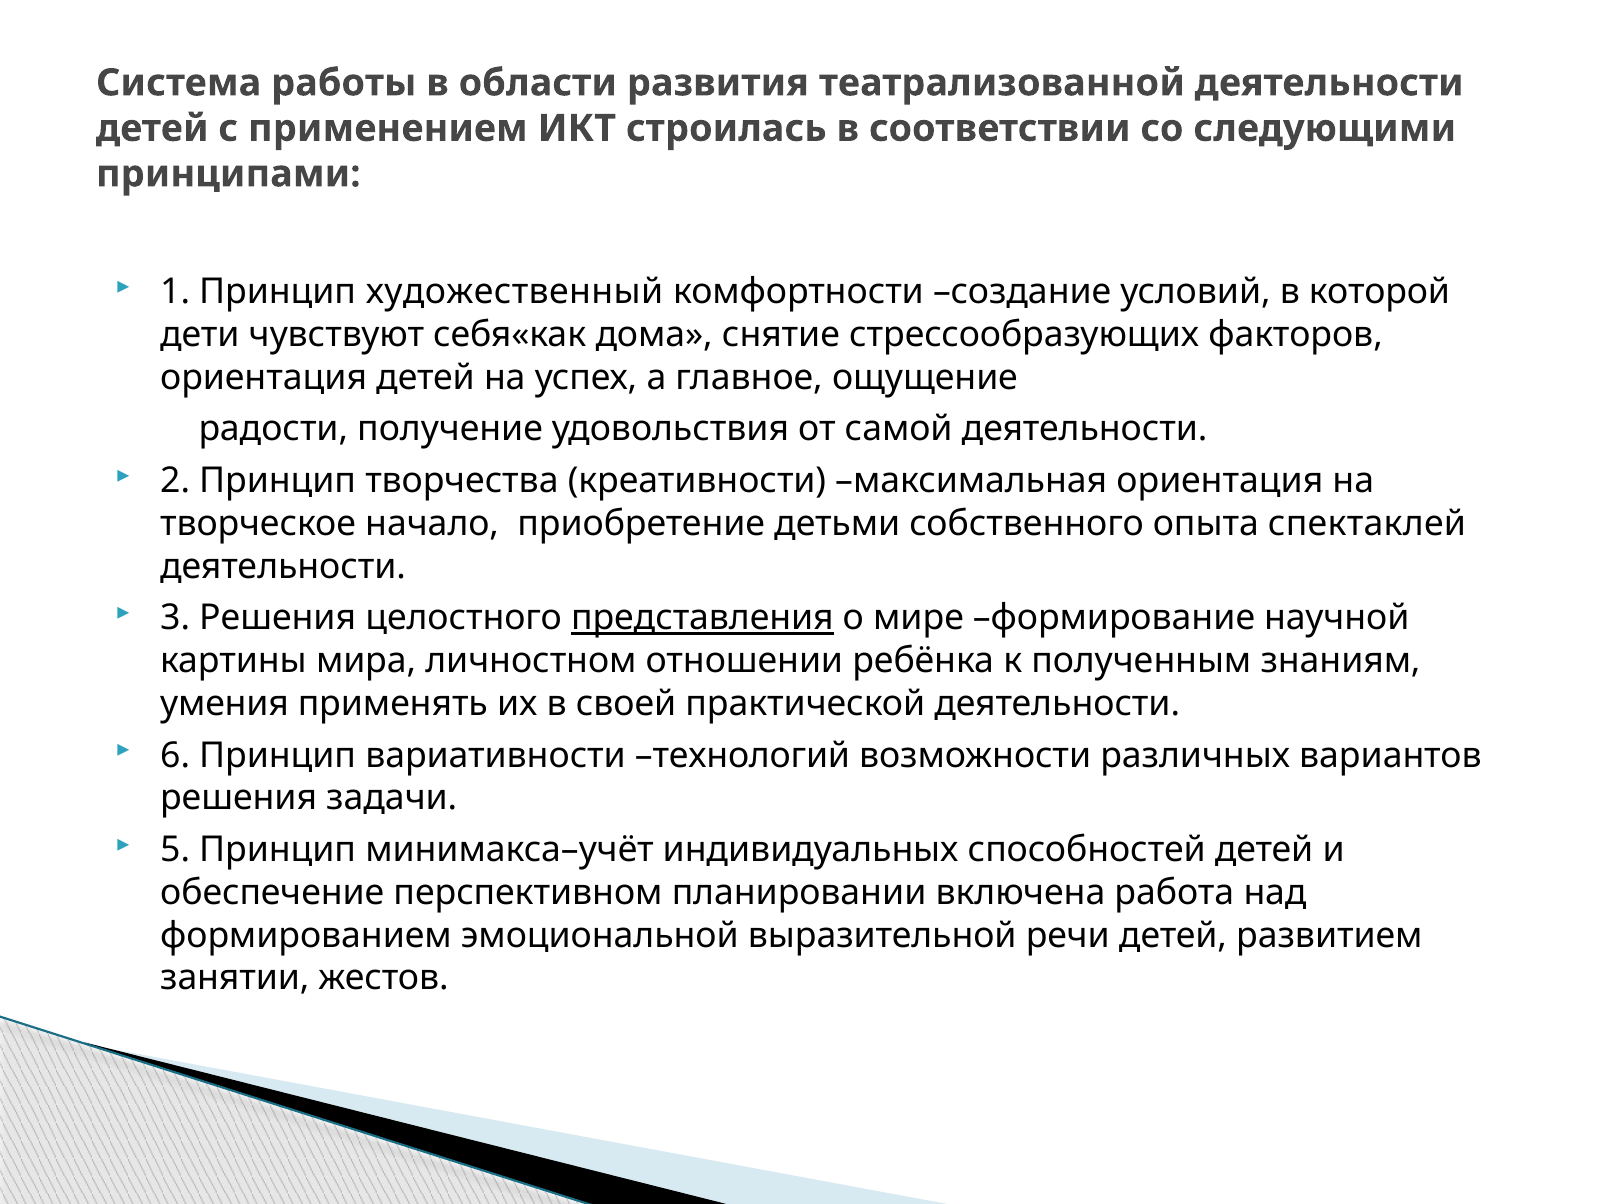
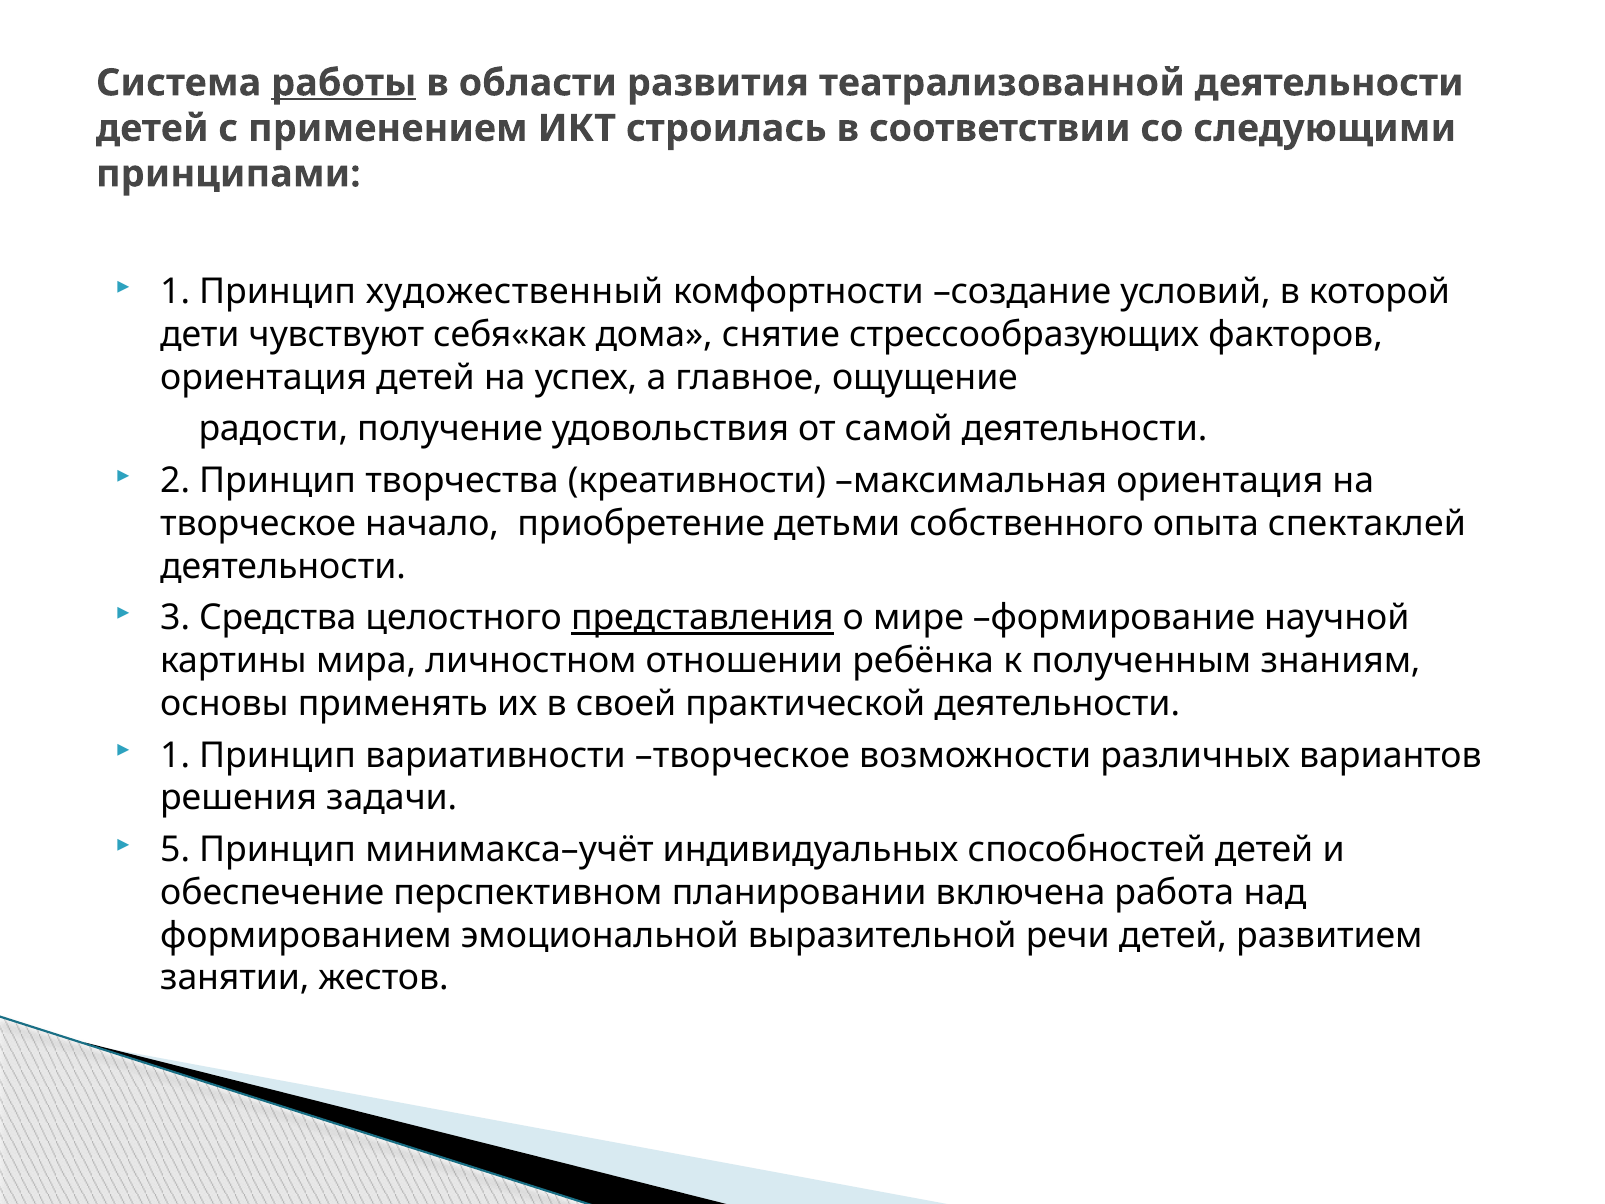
работы underline: none -> present (344, 83)
3 Решения: Решения -> Средства (278, 618)
умения: умения -> основы (224, 704)
6: 6 -> 1 (175, 755)
вариативности технологий: технологий -> творческое (742, 755)
